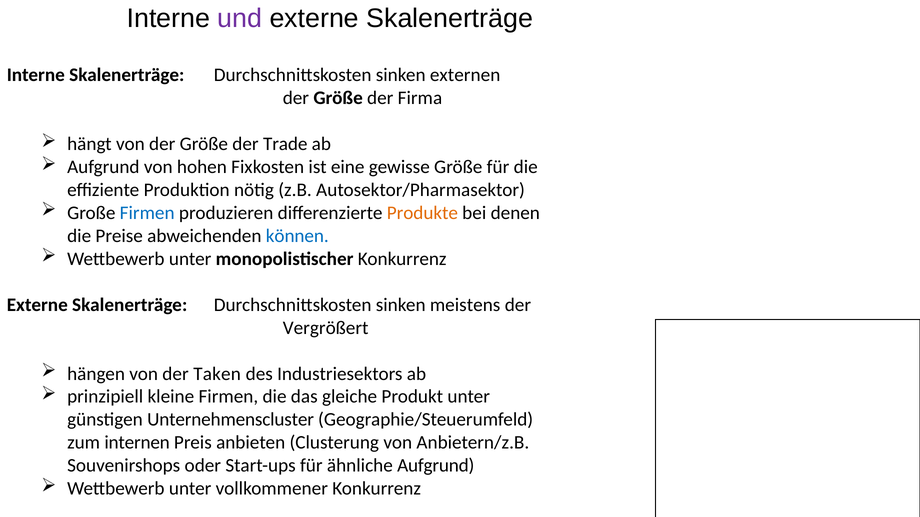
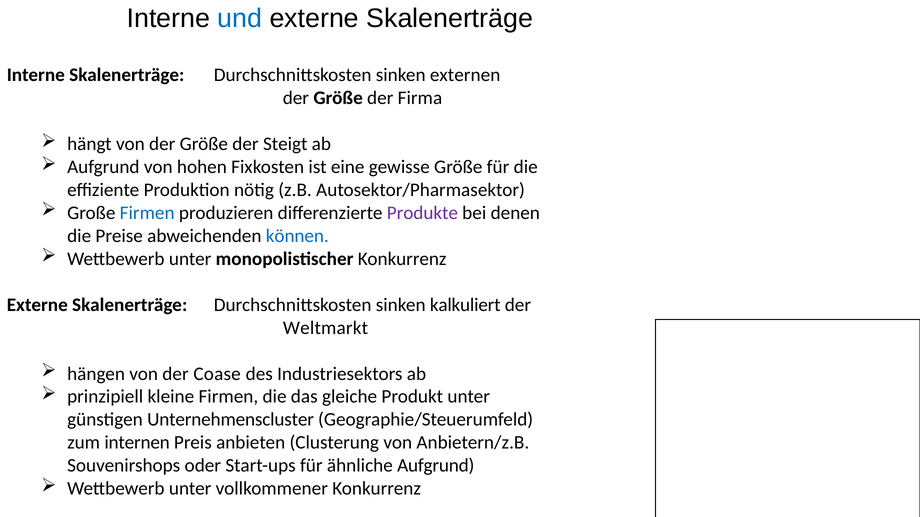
und colour: purple -> blue (240, 18)
Trade: Trade -> Steigt (285, 144)
Produkte colour: orange -> purple (422, 213)
meistens: meistens -> kalkuliert (465, 305)
Vergrößert: Vergrößert -> Weltmarkt (326, 328)
Taken: Taken -> Coase (217, 374)
